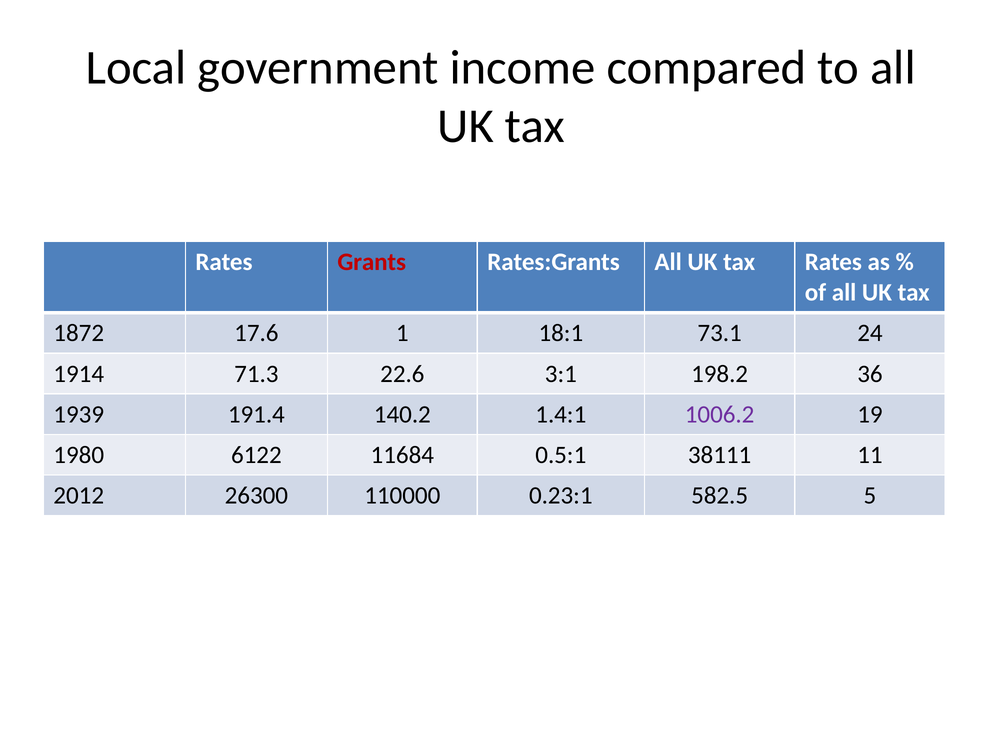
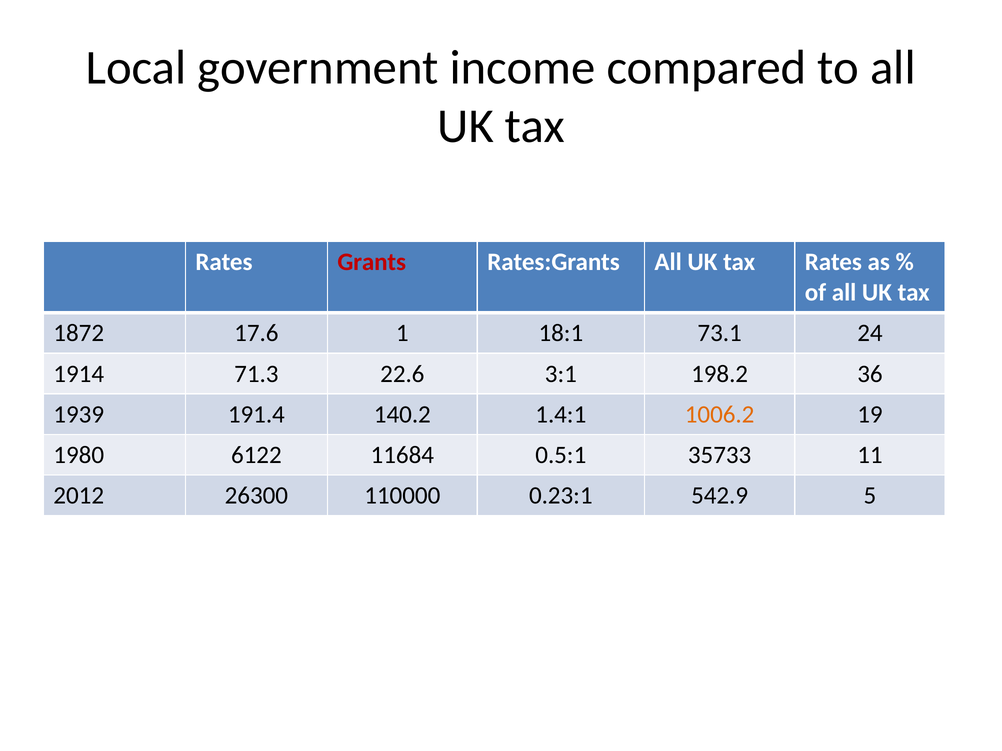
1006.2 colour: purple -> orange (720, 415)
38111: 38111 -> 35733 (720, 455)
582.5: 582.5 -> 542.9 (720, 496)
